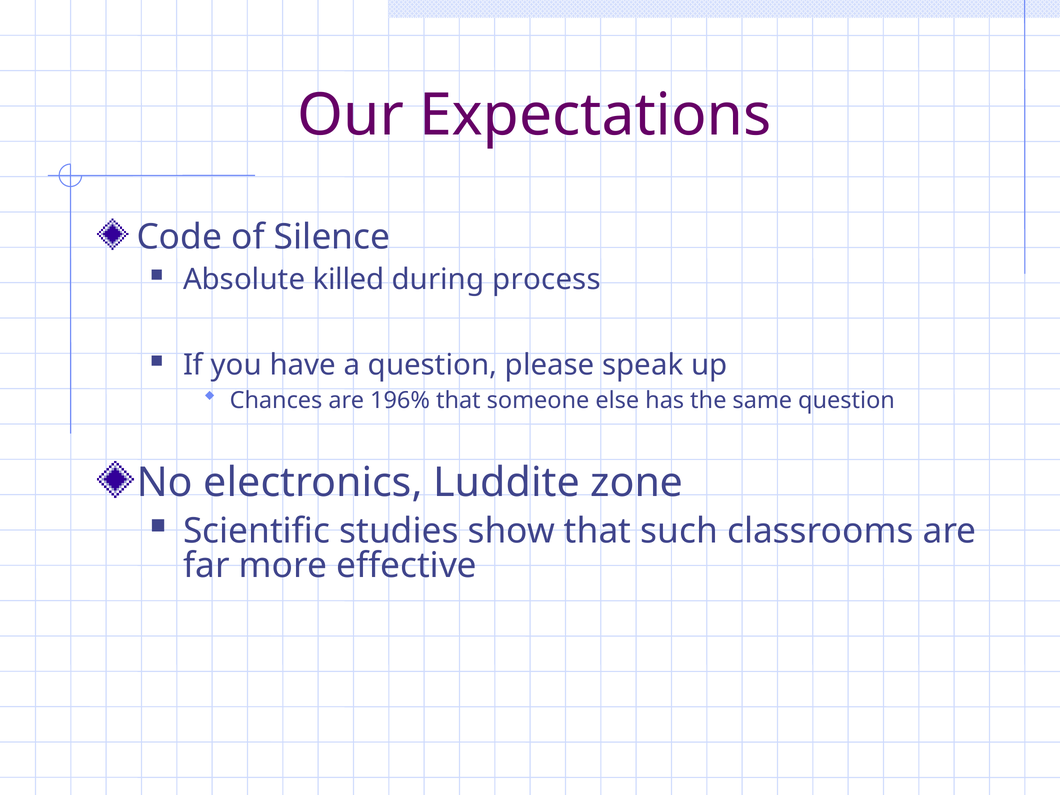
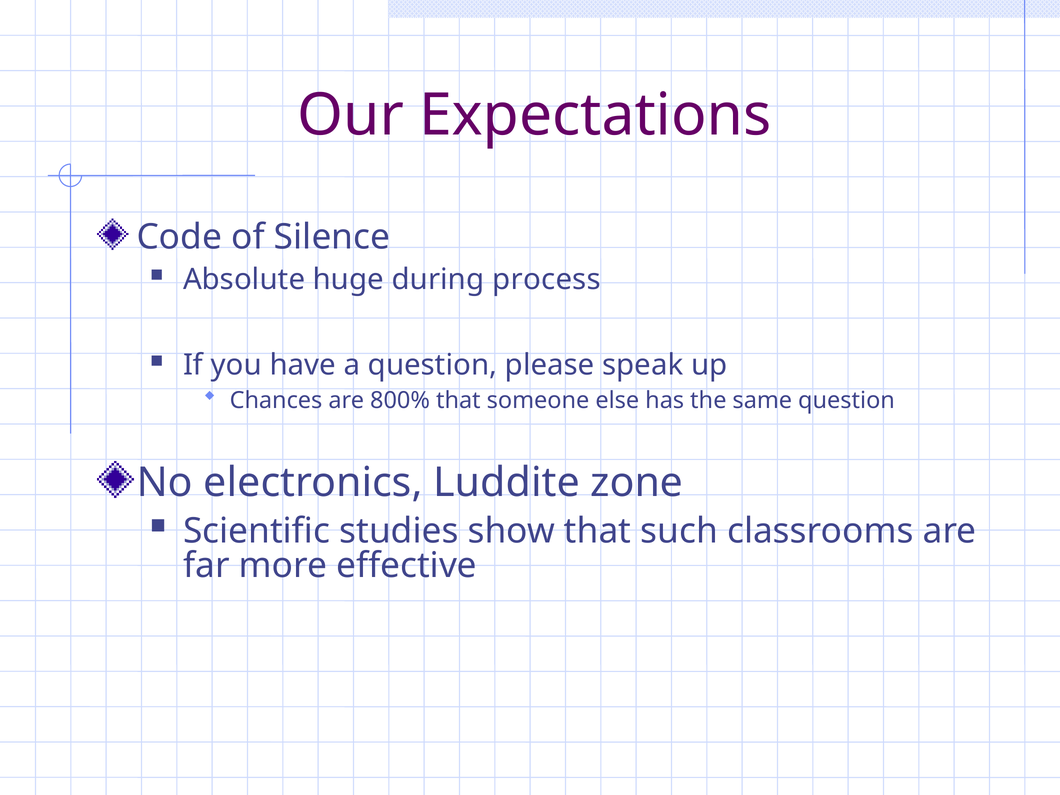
killed: killed -> huge (348, 279)
196%: 196% -> 800% (400, 400)
